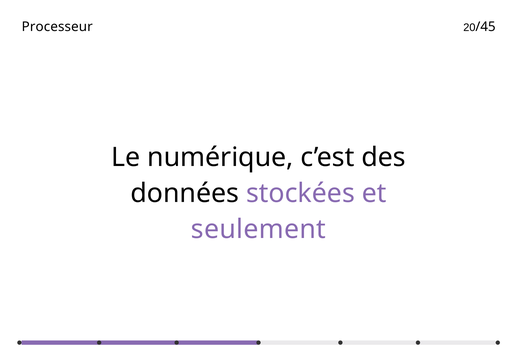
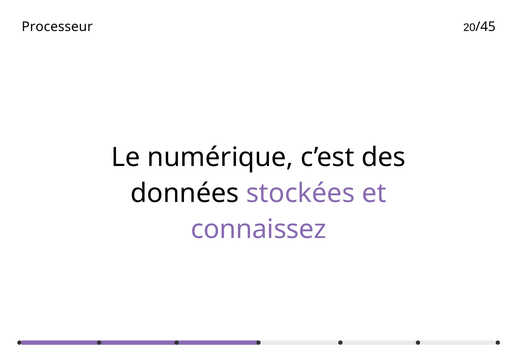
seulement: seulement -> connaissez (259, 229)
